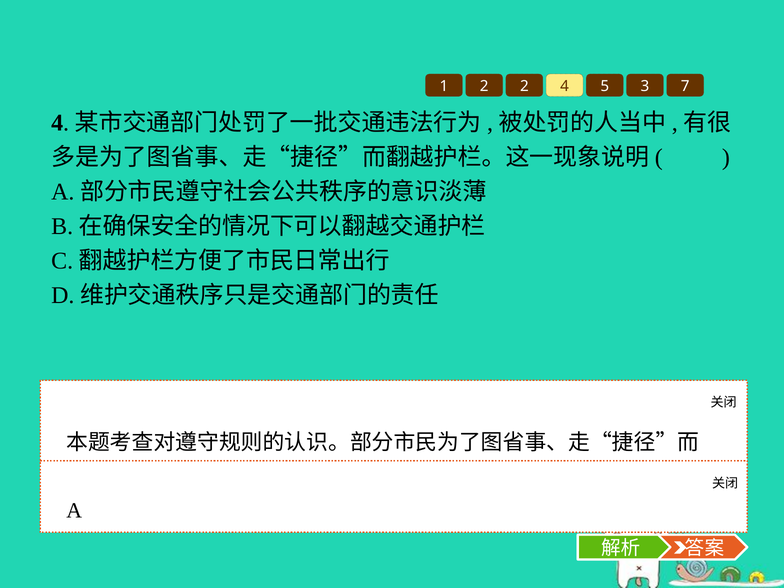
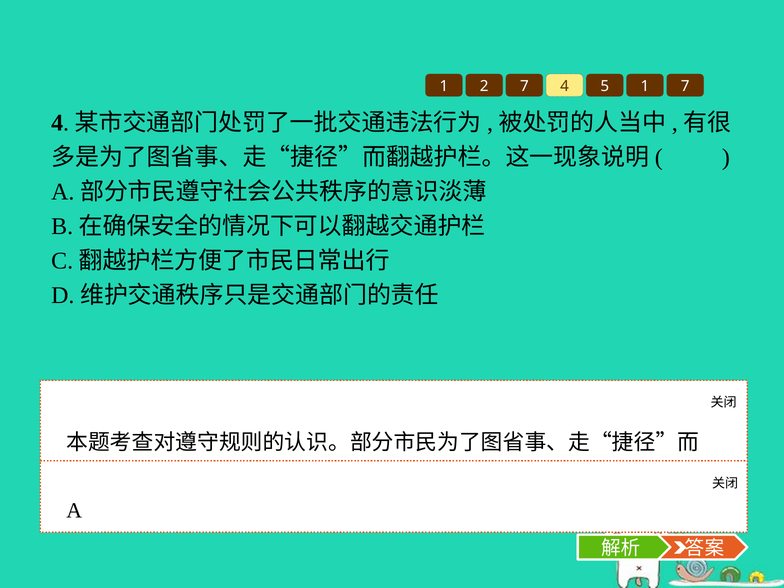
2 2: 2 -> 7 (524, 86)
5 3: 3 -> 1 (645, 86)
